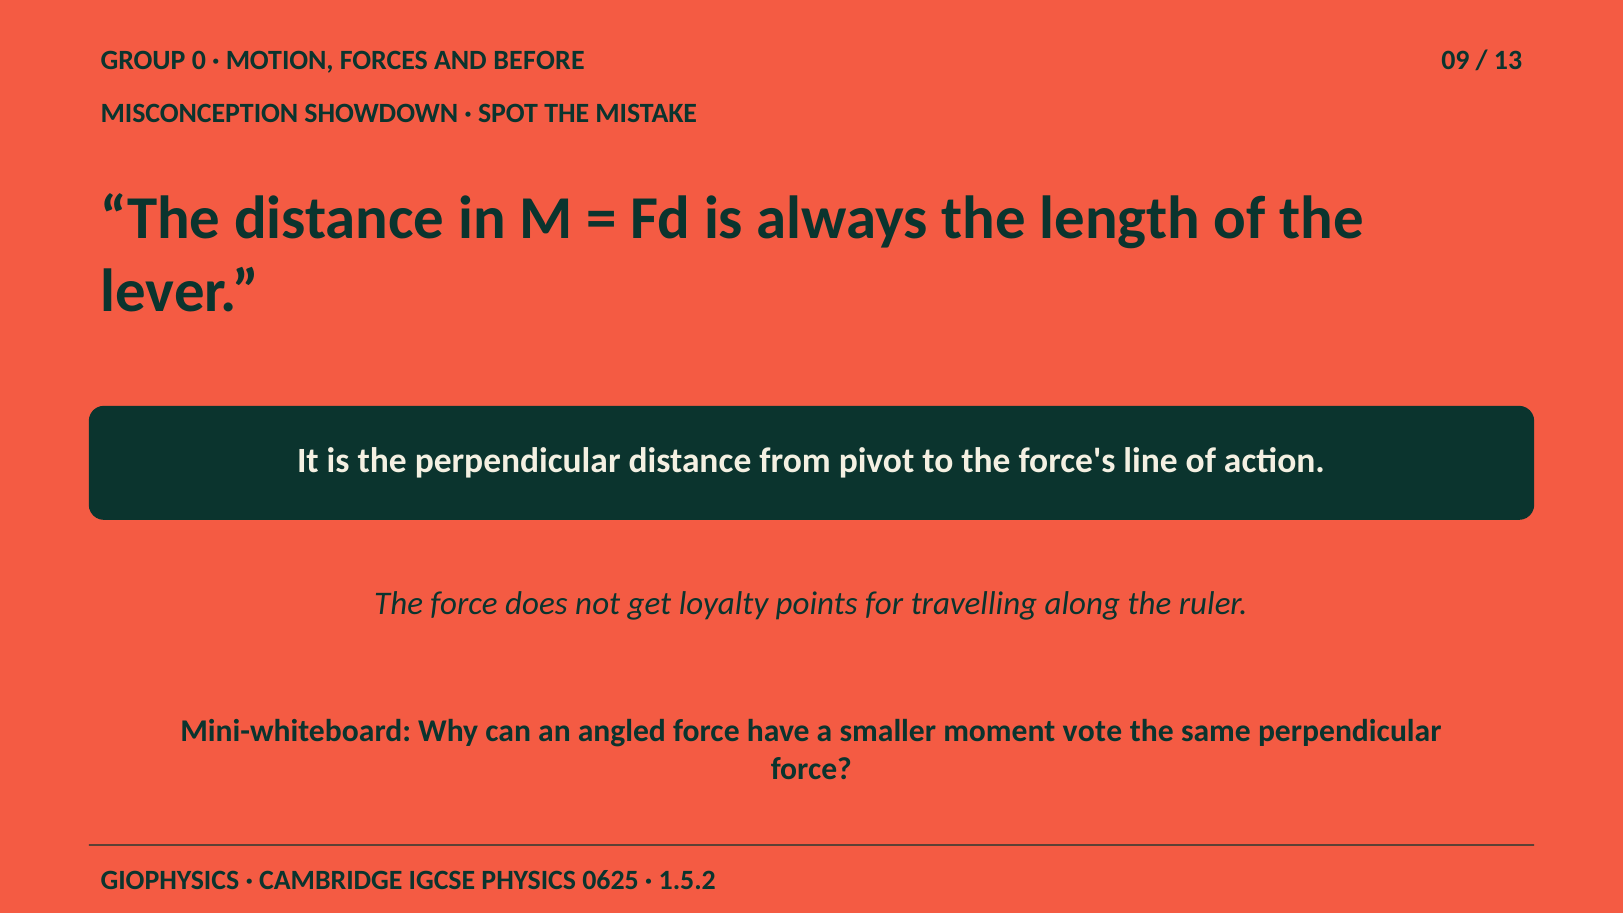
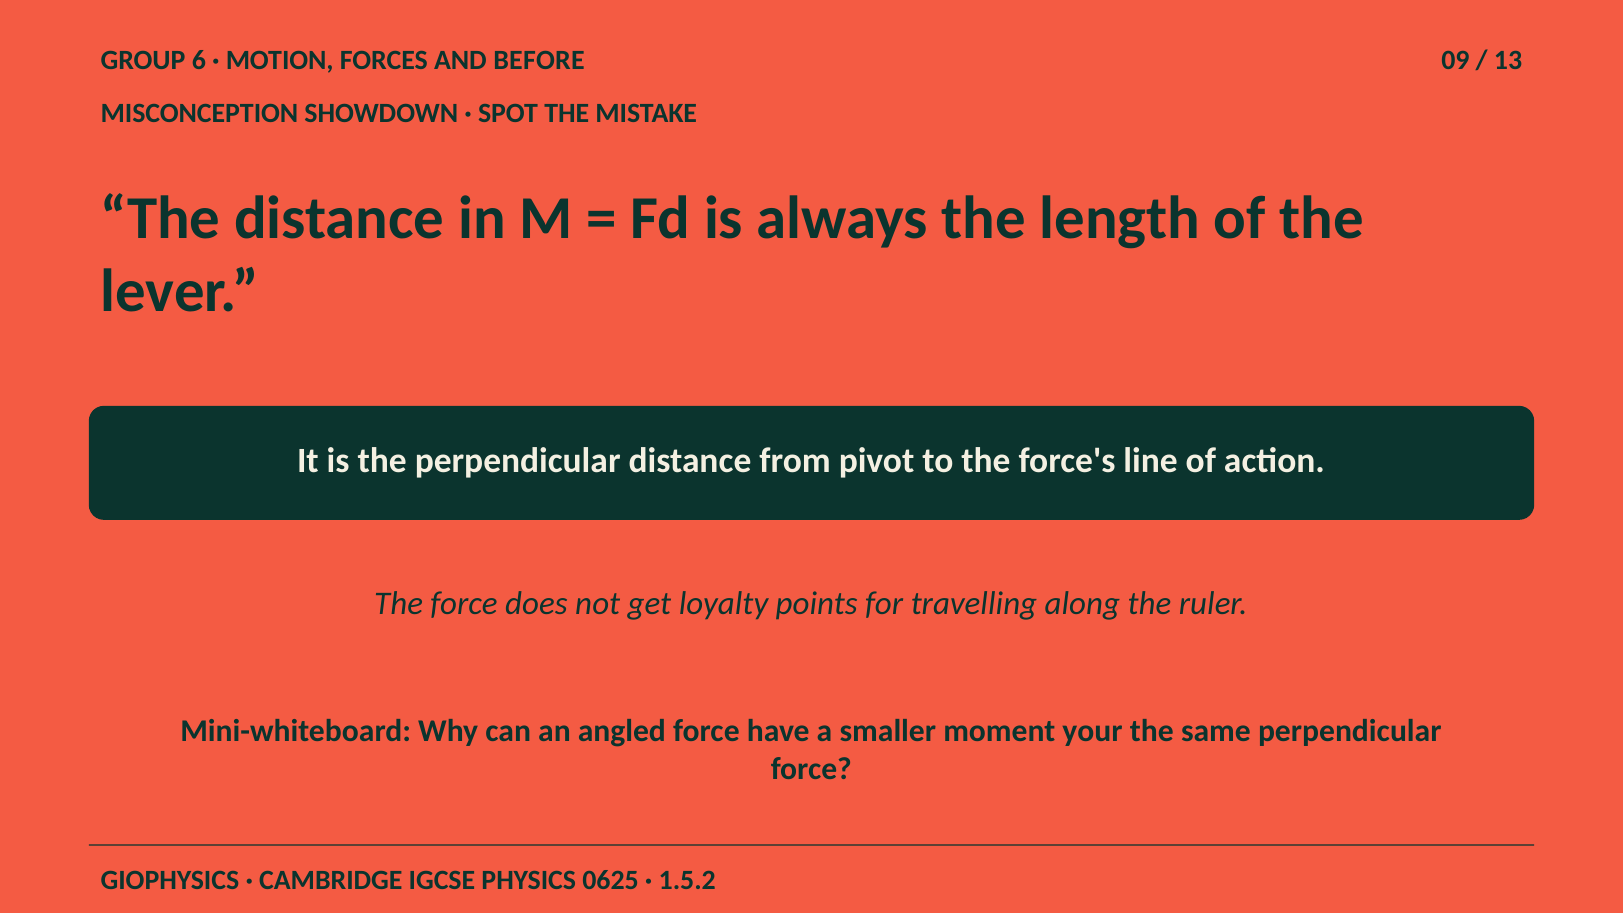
0: 0 -> 6 (199, 60)
vote: vote -> your (1093, 731)
